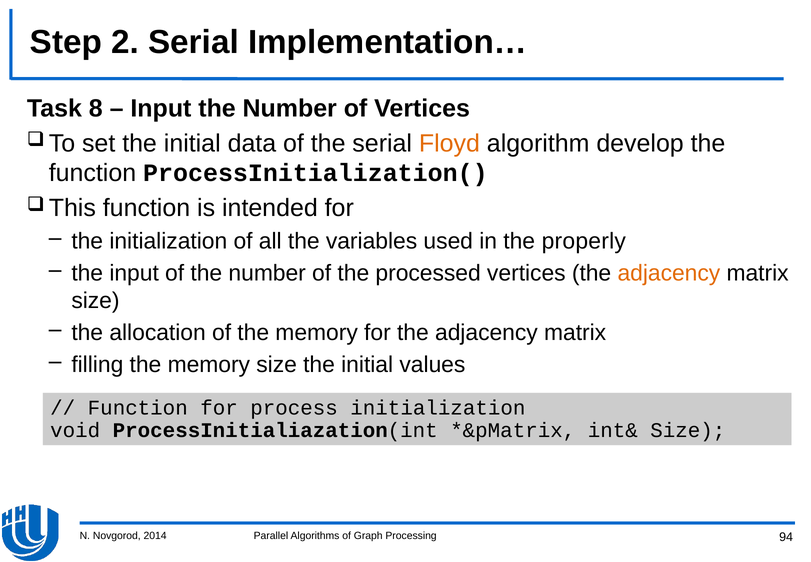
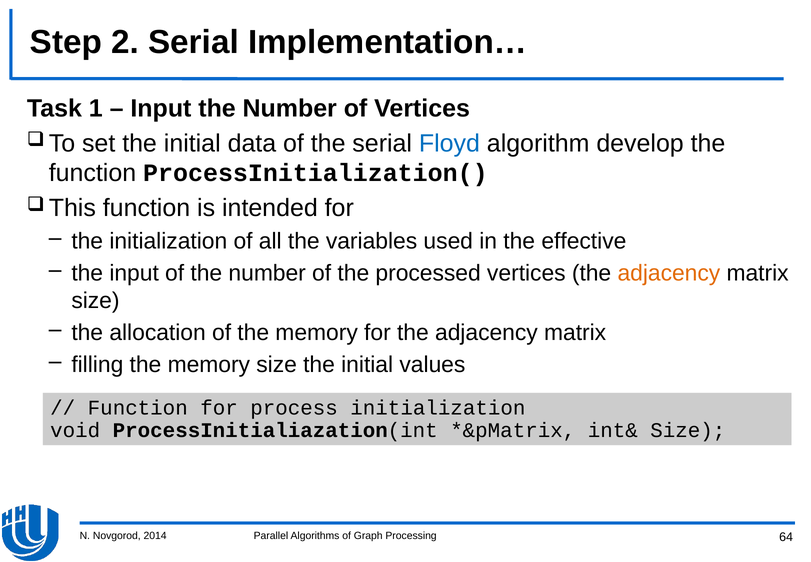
8: 8 -> 1 (96, 108)
Floyd colour: orange -> blue (449, 143)
properly: properly -> effective (584, 241)
94: 94 -> 64 (786, 537)
